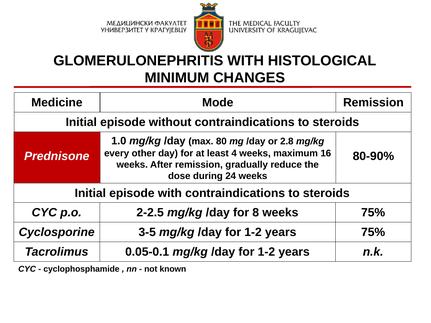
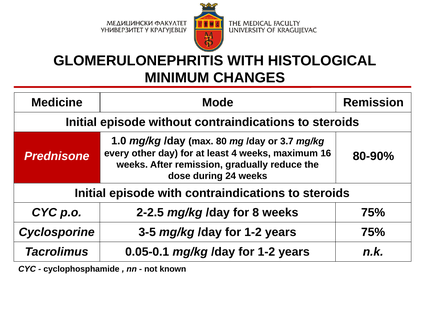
2.8: 2.8 -> 3.7 (287, 142)
